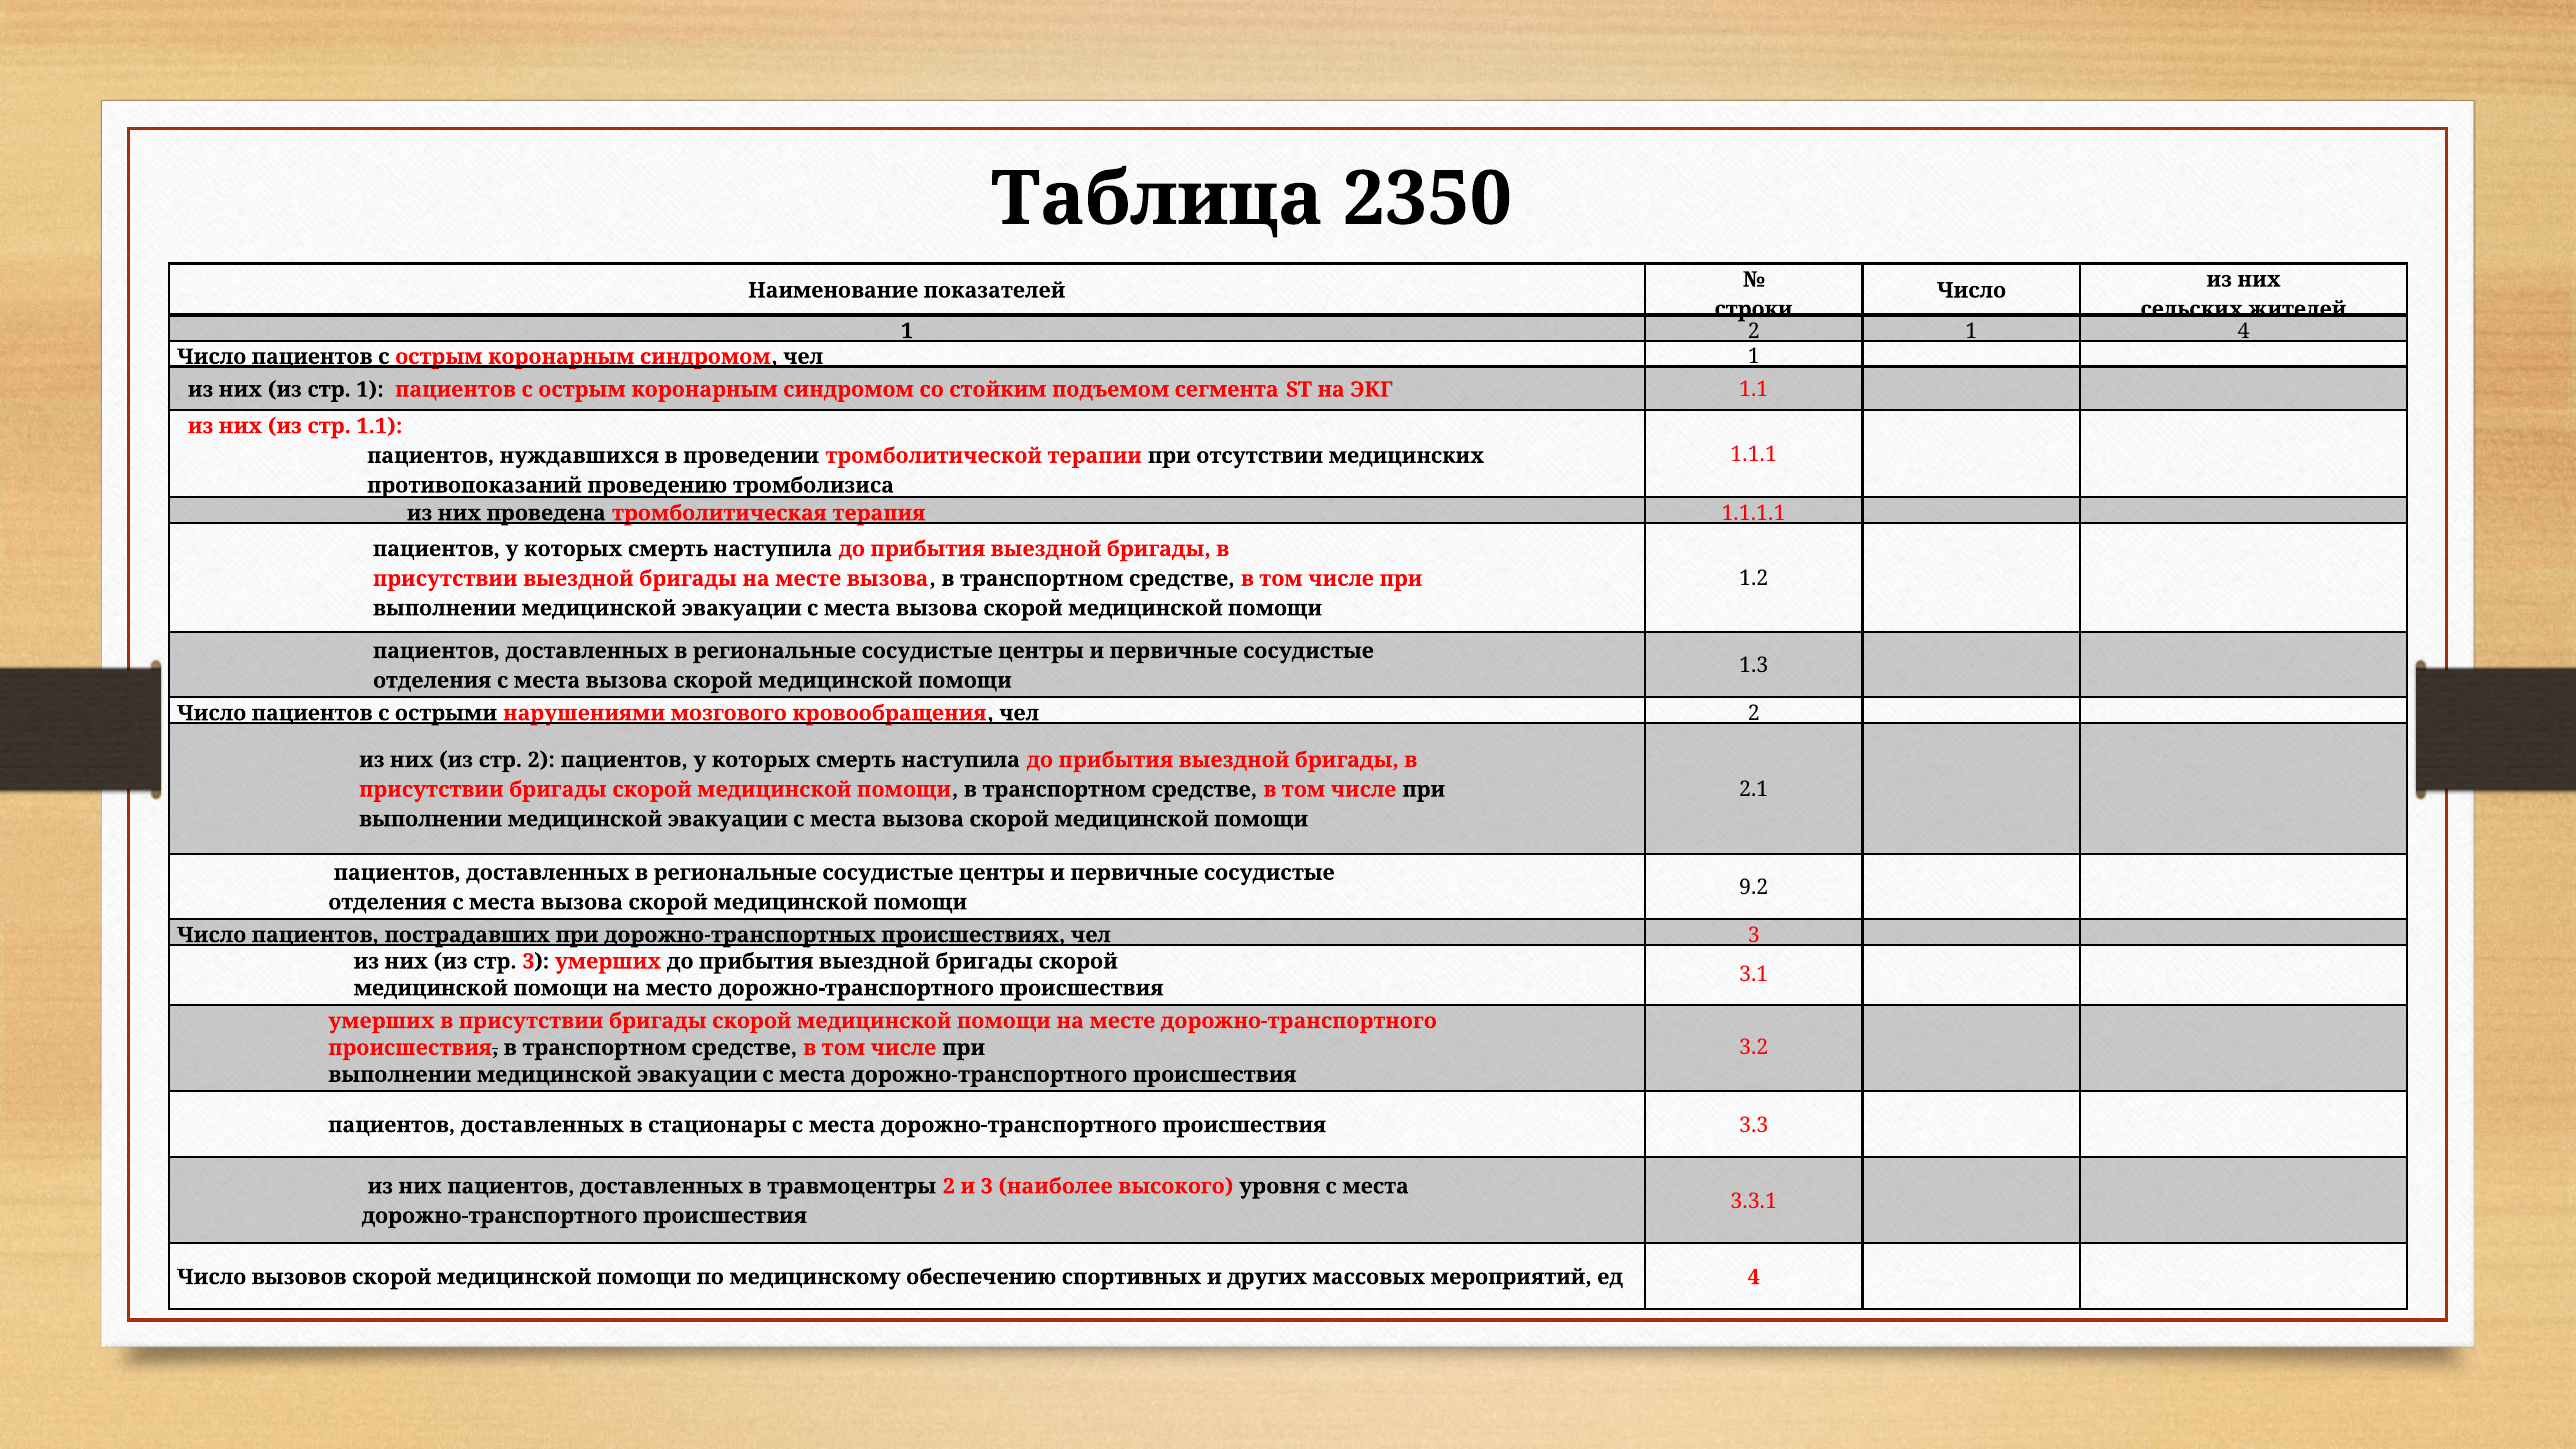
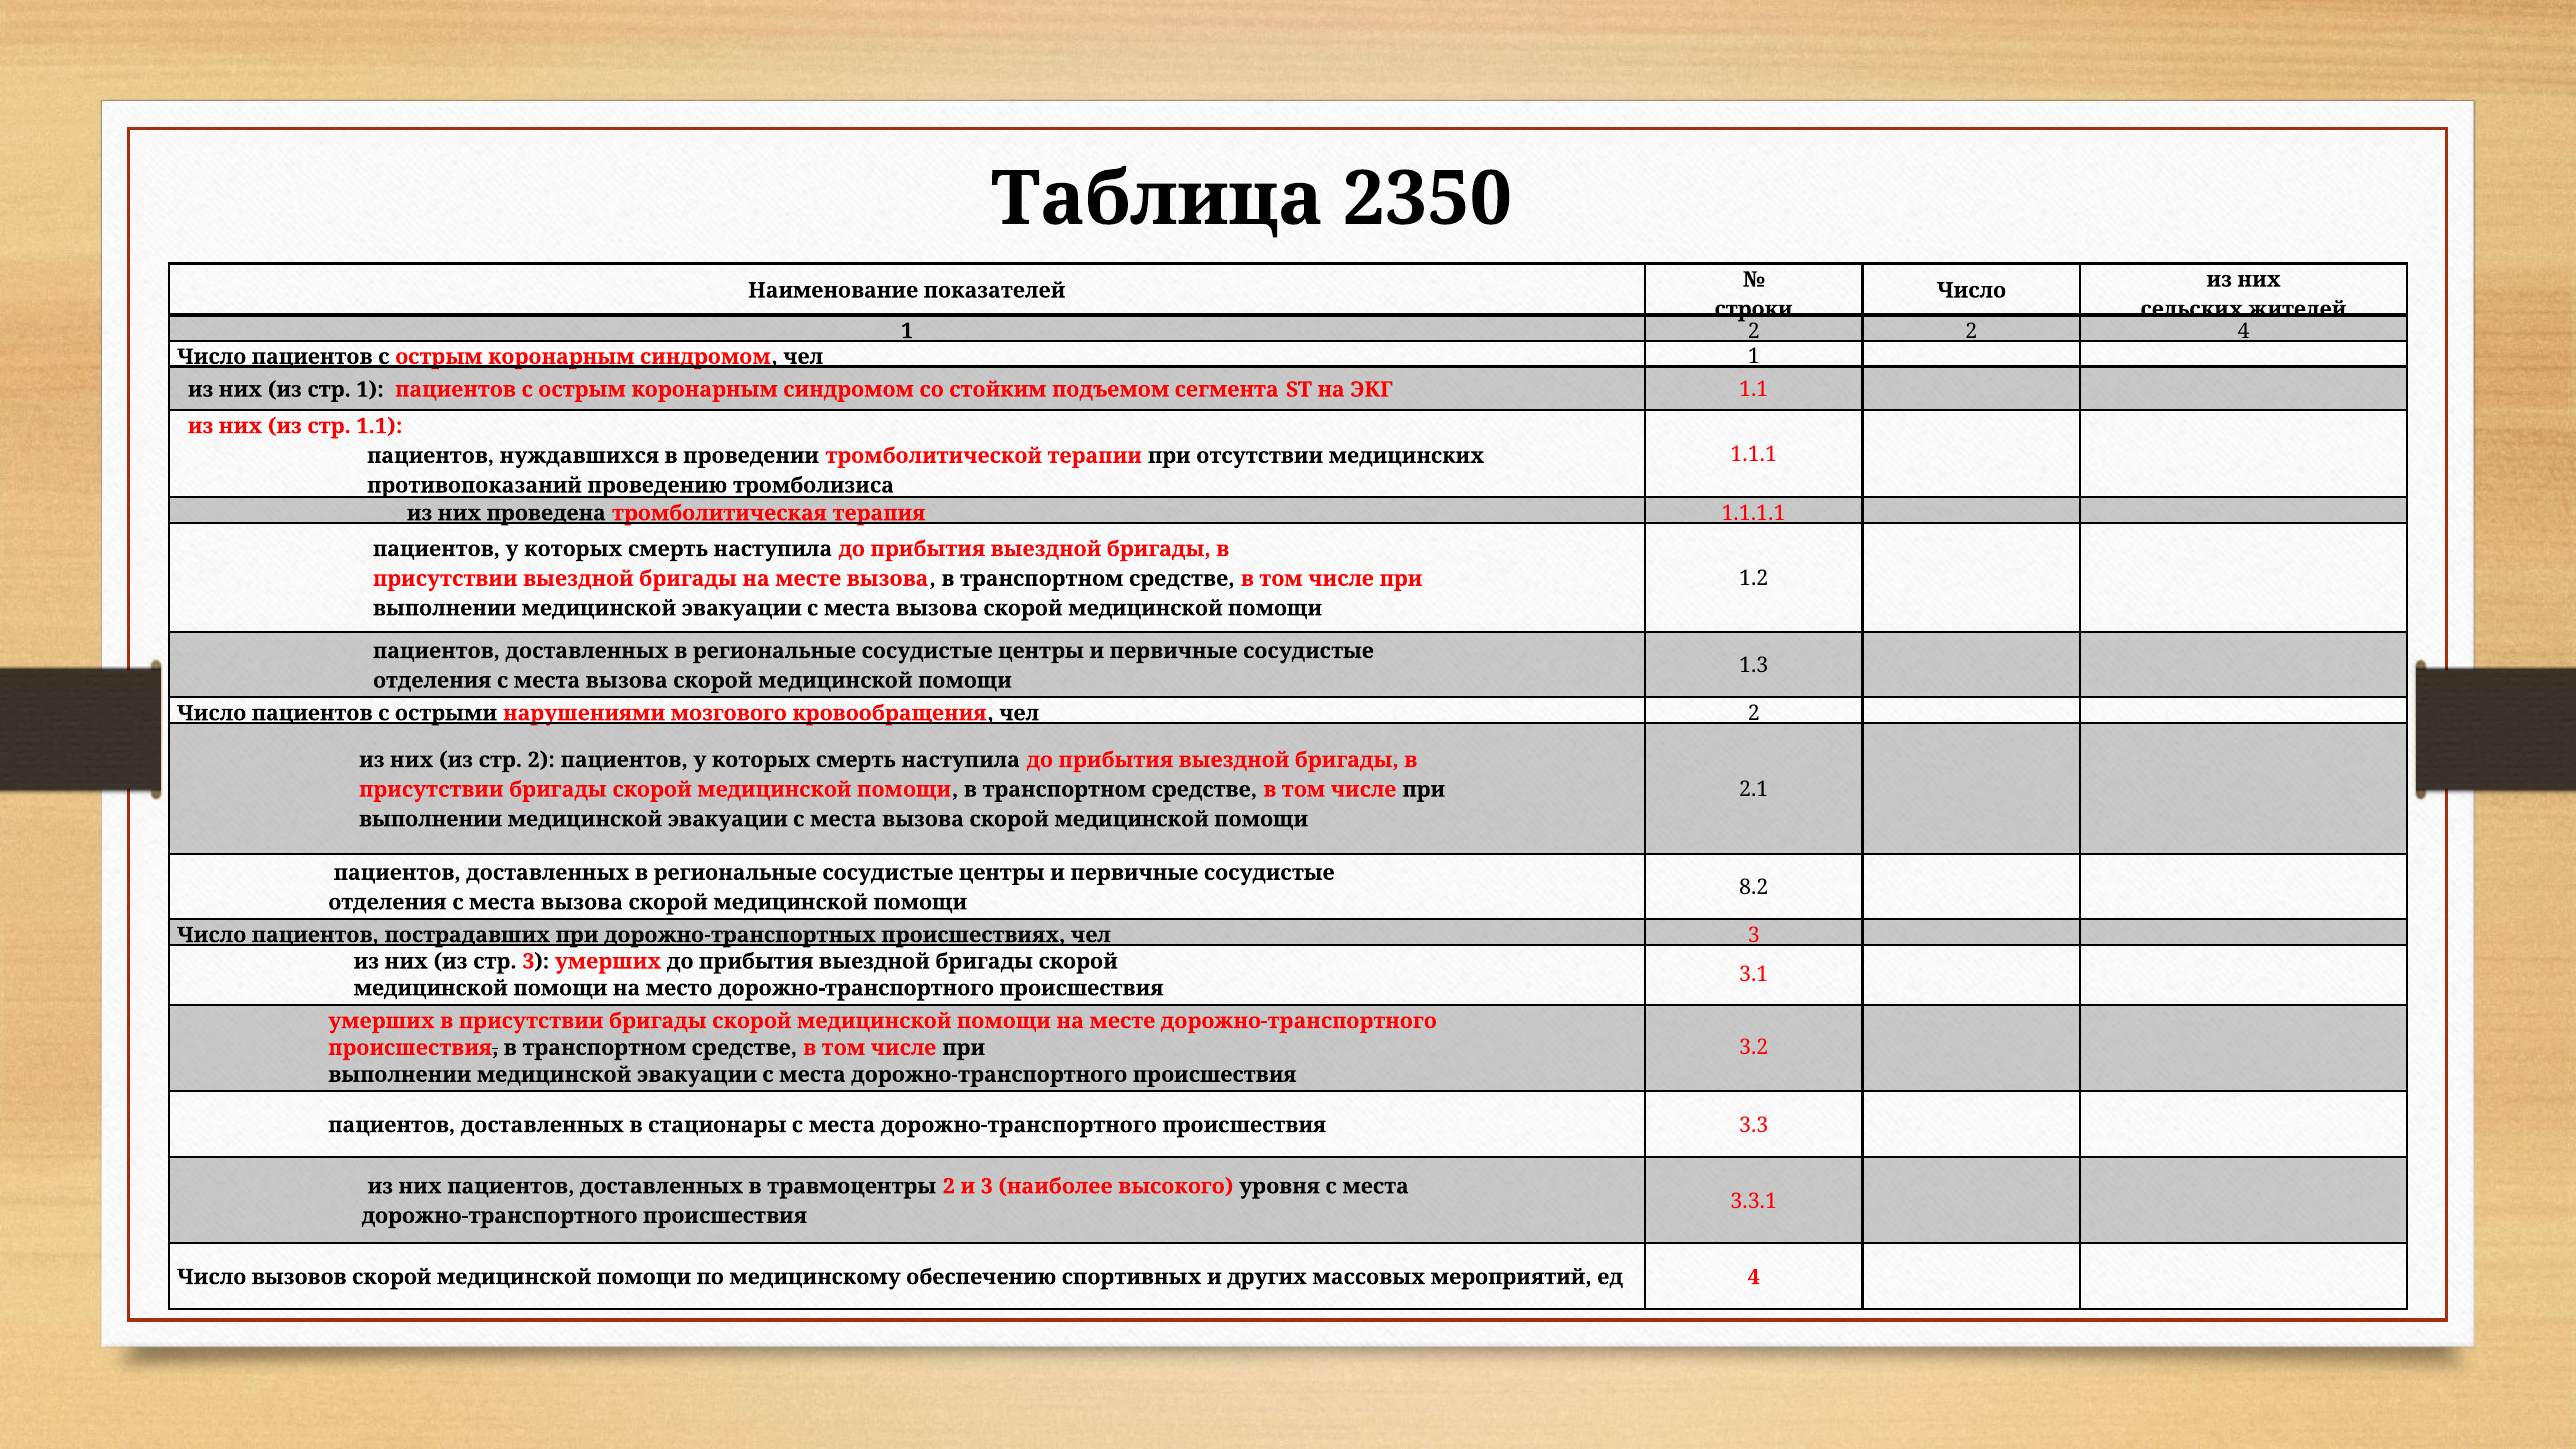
2 1: 1 -> 2 (1971, 331)
9.2: 9.2 -> 8.2 (1754, 888)
